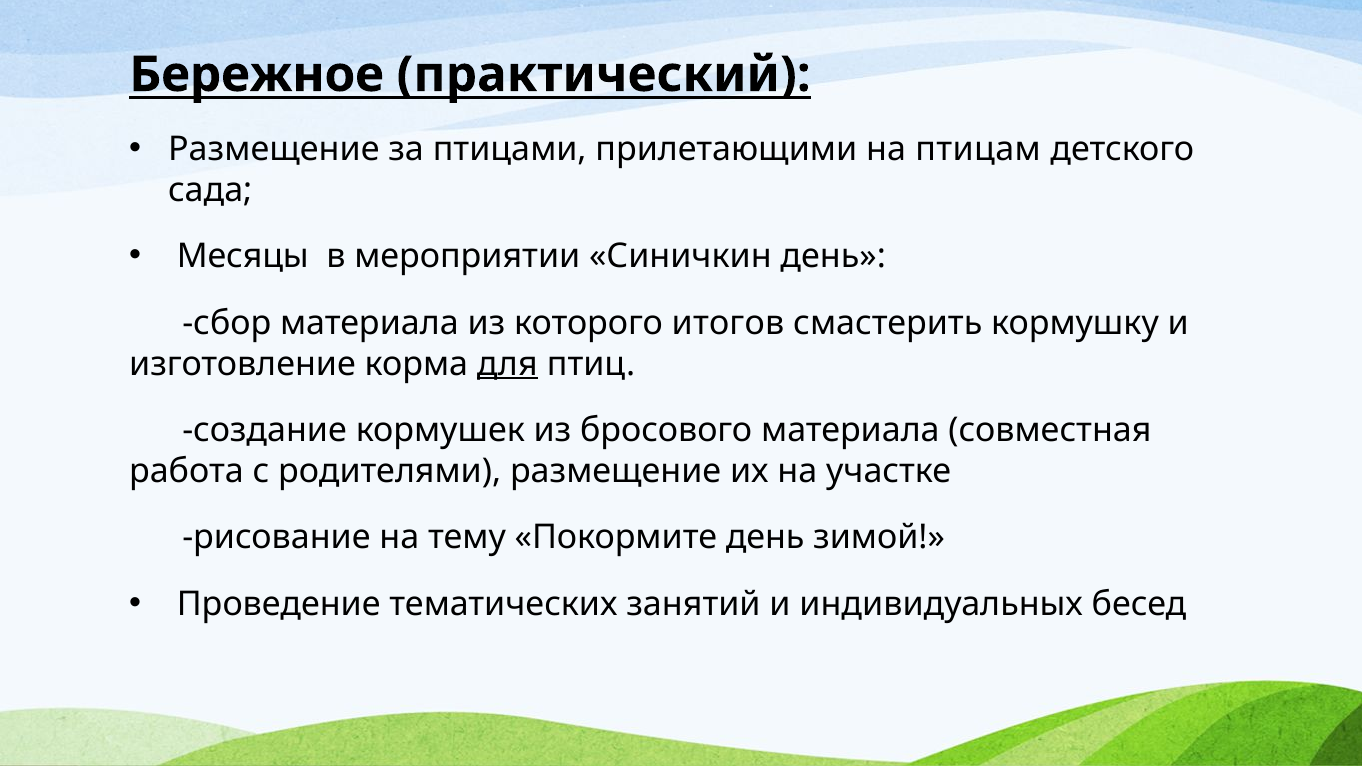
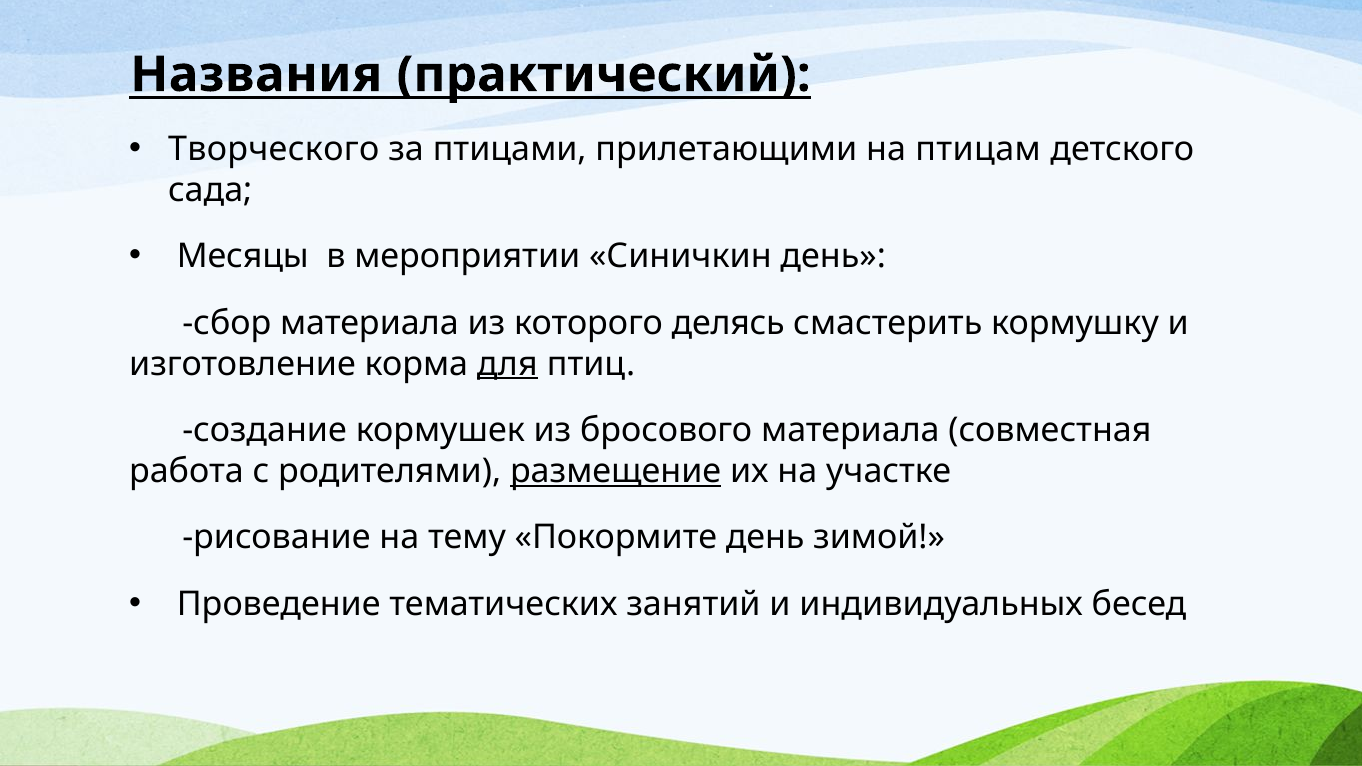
Бережное: Бережное -> Названия (256, 75)
Размещение: Размещение -> Творческого (274, 149)
итогов: итогов -> делясь (728, 323)
размещение underline: none -> present (616, 471)
